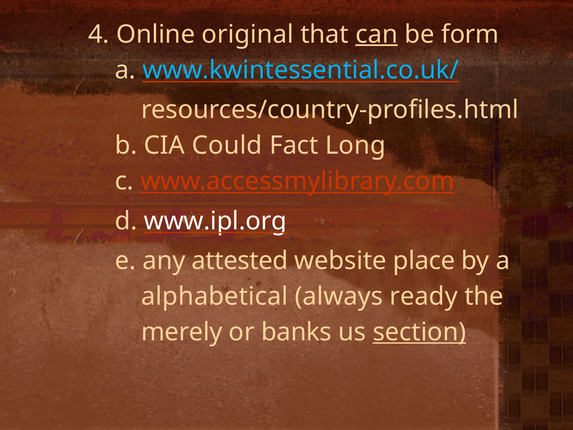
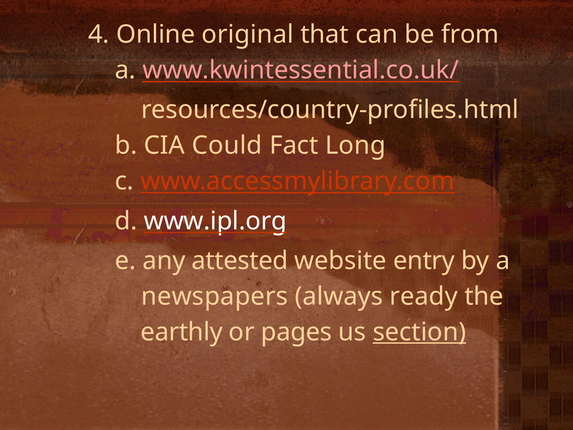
can underline: present -> none (377, 34)
form: form -> from (470, 34)
www.kwintessential.co.uk/ colour: light blue -> pink (301, 70)
place: place -> entry (424, 261)
alphabetical: alphabetical -> newspapers (215, 296)
merely: merely -> earthly (182, 332)
banks: banks -> pages (297, 332)
